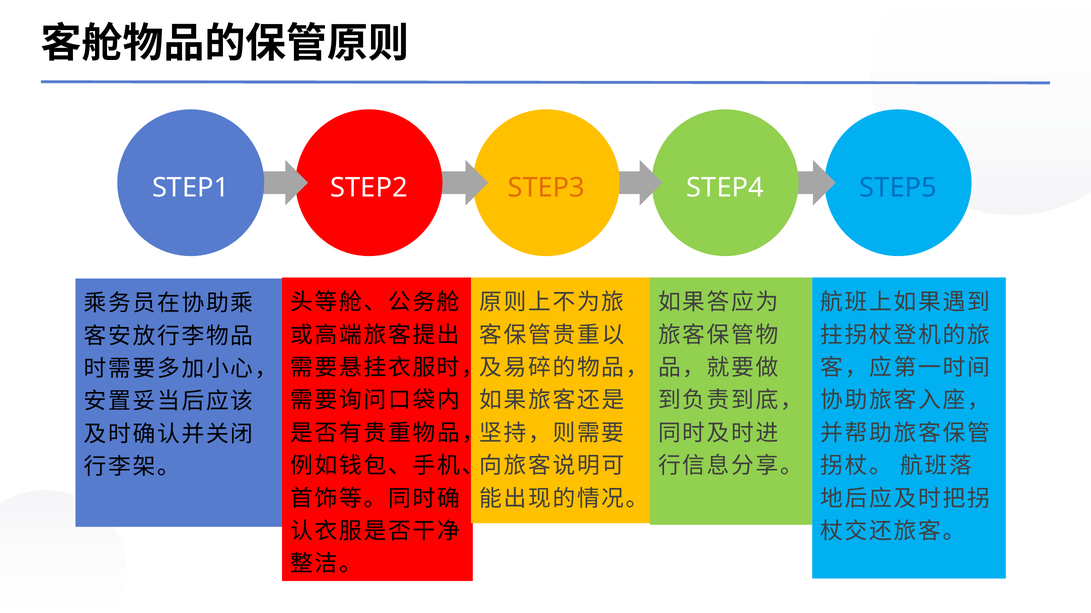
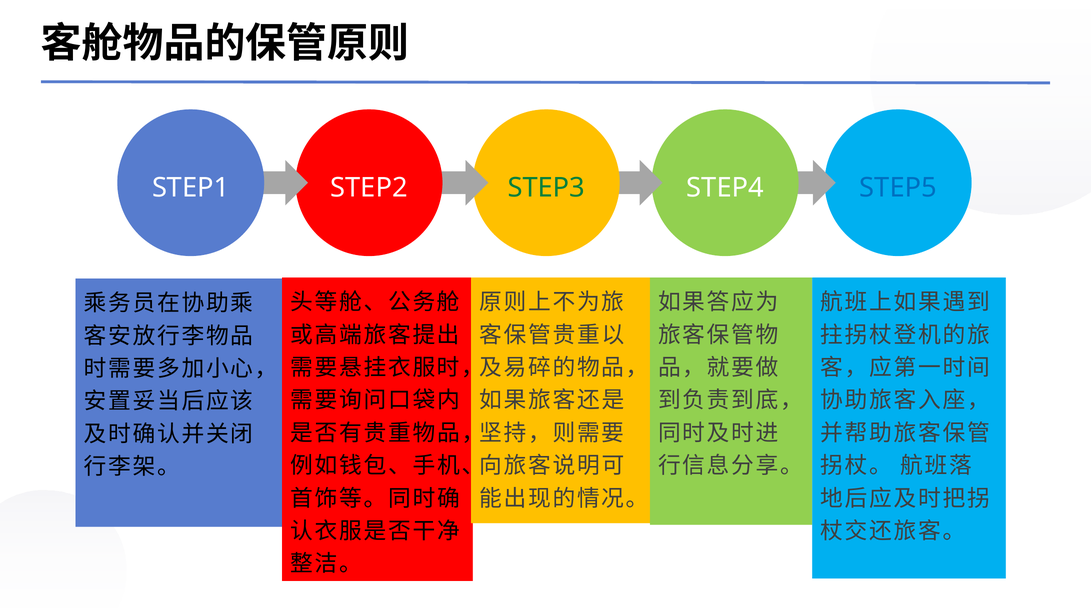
STEP3 colour: orange -> green (546, 188)
